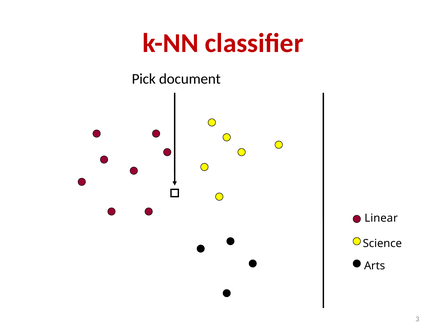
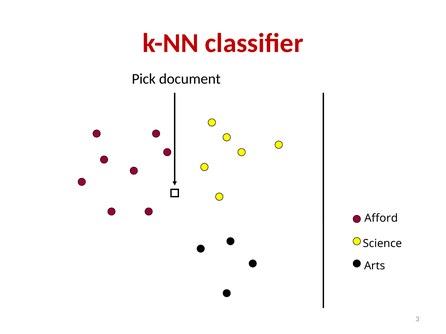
Linear: Linear -> Afford (381, 218)
